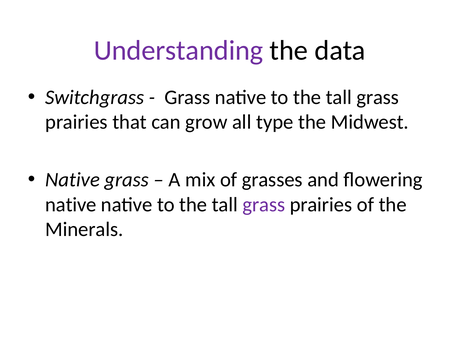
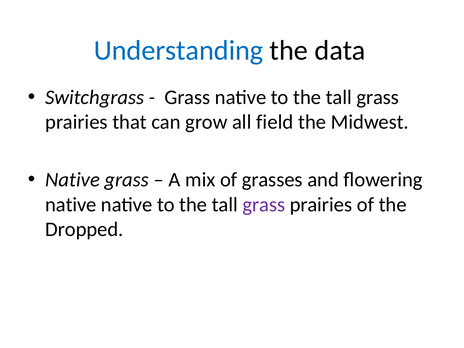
Understanding colour: purple -> blue (179, 50)
type: type -> field (275, 122)
Minerals: Minerals -> Dropped (84, 229)
